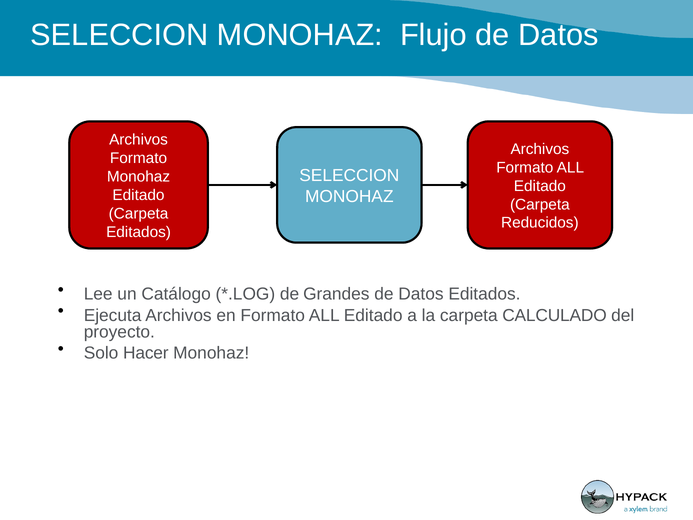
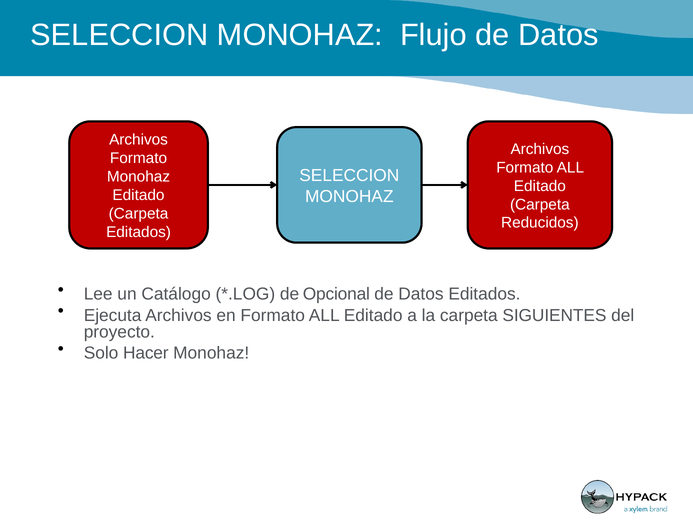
Grandes: Grandes -> Opcional (336, 294)
CALCULADO: CALCULADO -> SIGUIENTES (554, 315)
